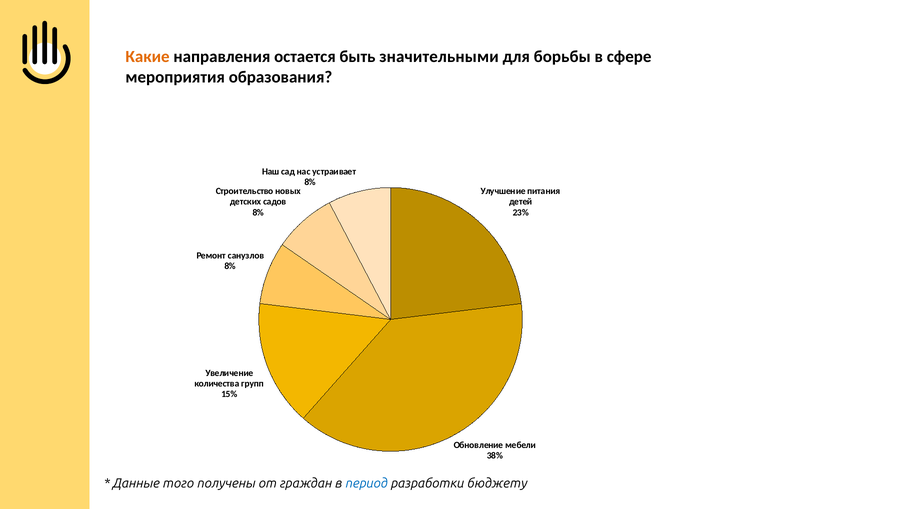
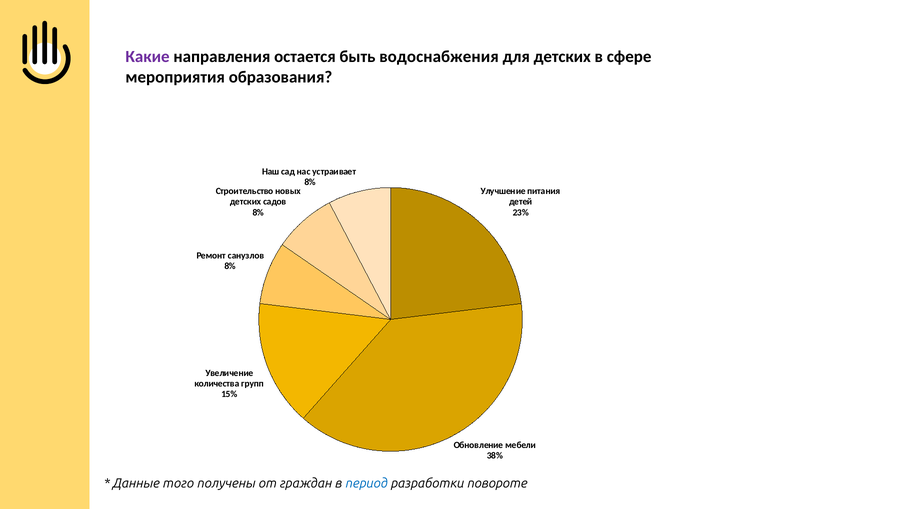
Какие colour: orange -> purple (148, 57)
значительными: значительными -> водоснабжения (439, 57)
для борьбы: борьбы -> детских (562, 57)
бюджету: бюджету -> повороте (497, 483)
